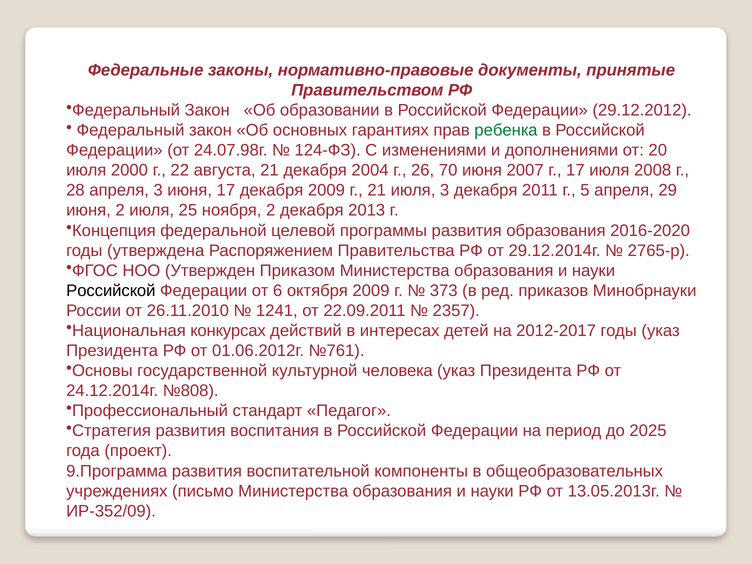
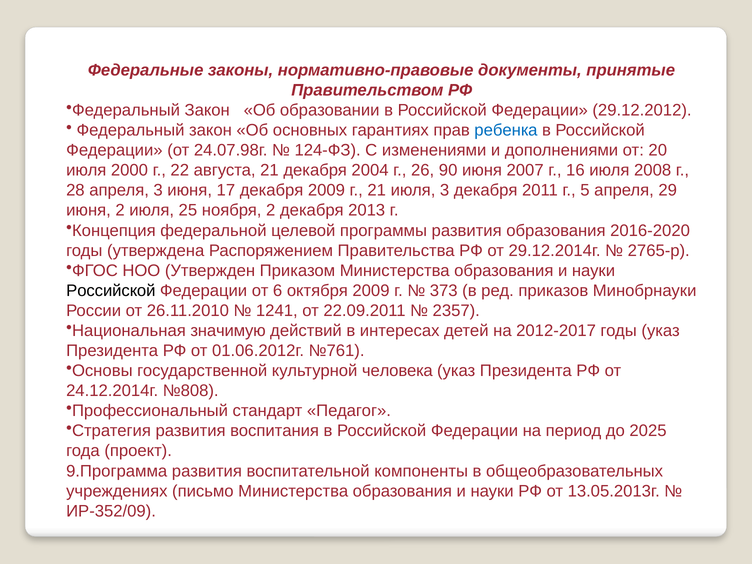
ребенка colour: green -> blue (506, 130)
70: 70 -> 90 (448, 170)
г 17: 17 -> 16 (575, 170)
конкурсах: конкурсах -> значимую (228, 331)
